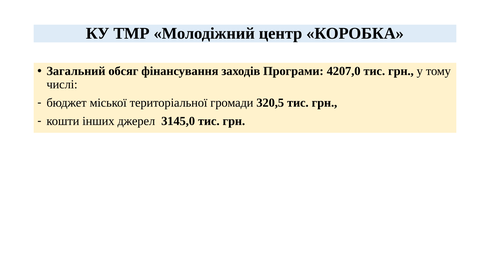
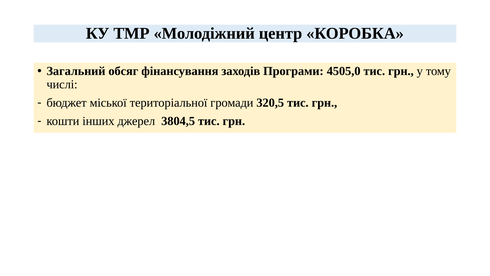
4207,0: 4207,0 -> 4505,0 (344, 71)
3145,0: 3145,0 -> 3804,5 (178, 121)
